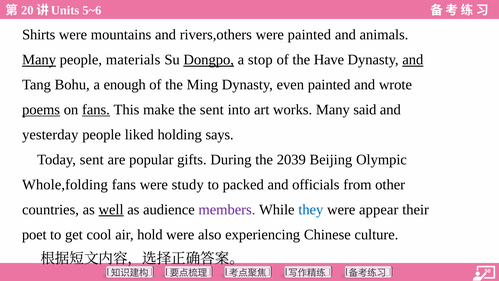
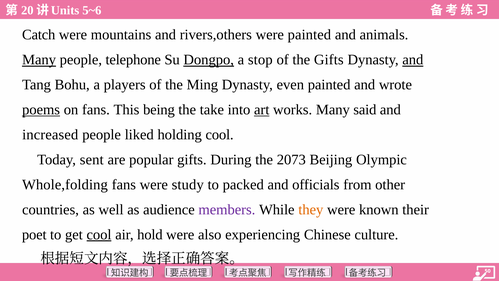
Shirts: Shirts -> Catch (39, 35)
materials: materials -> telephone (133, 60)
the Have: Have -> Gifts (329, 60)
enough: enough -> players (125, 85)
fans underline: present -> none (96, 110)
make: make -> being (159, 110)
the sent: sent -> take (212, 110)
art underline: none -> present (262, 110)
yesterday: yesterday -> increased (50, 135)
holding says: says -> cool (220, 135)
2039: 2039 -> 2073 (291, 160)
well underline: present -> none (111, 209)
they colour: blue -> orange (311, 209)
appear: appear -> known (379, 209)
cool underline: none -> present (99, 234)
